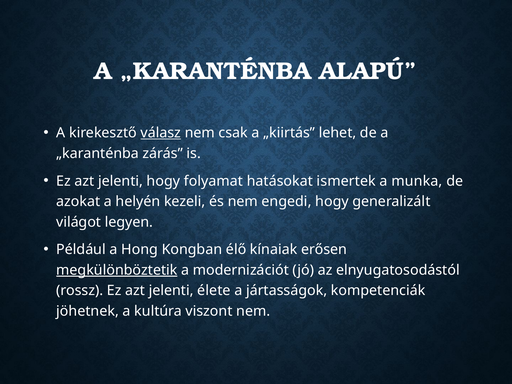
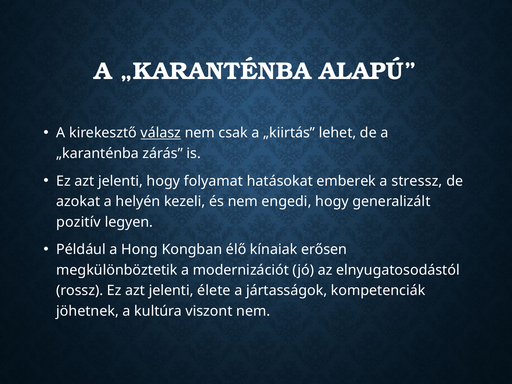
ismertek: ismertek -> emberek (346, 181)
munka: munka -> stressz (417, 181)
világot: világot -> pozitív (79, 222)
megkülönböztetik underline: present -> none (117, 270)
